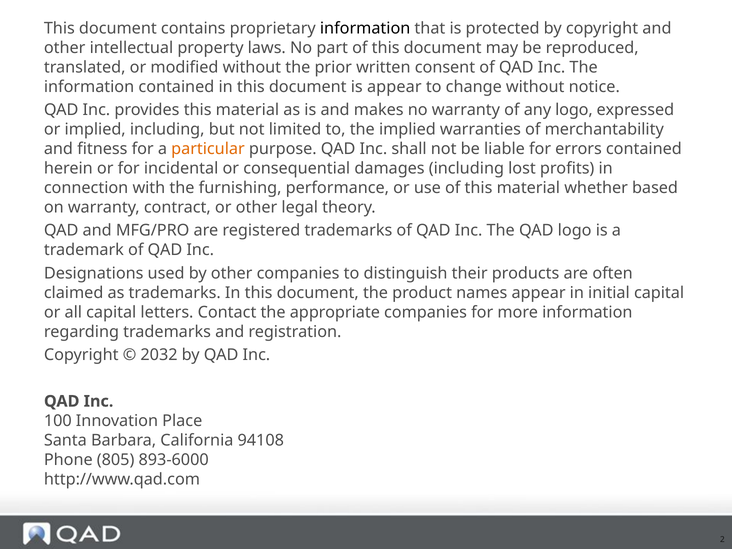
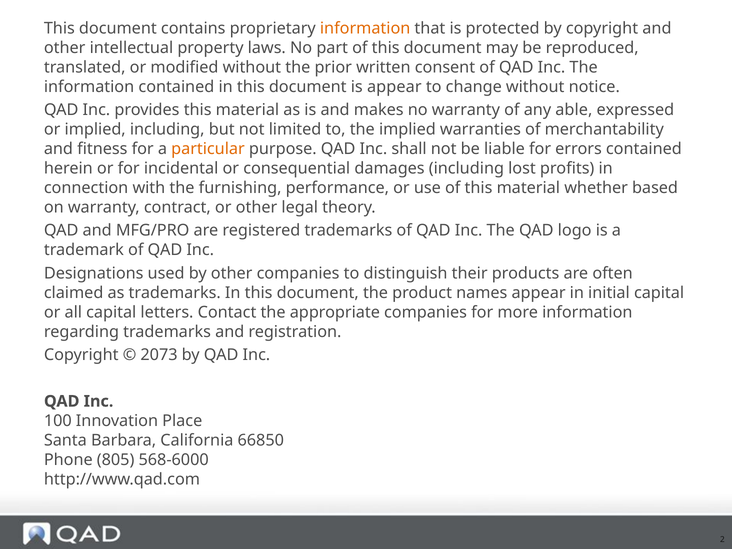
information colour: black -> orange (365, 28)
any logo: logo -> able (574, 110)
2032: 2032 -> 2073 (159, 355)
94108: 94108 -> 66850 (261, 440)
893-6000: 893-6000 -> 568-6000 (174, 460)
